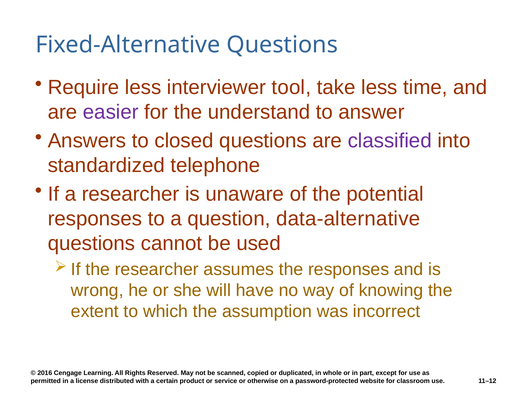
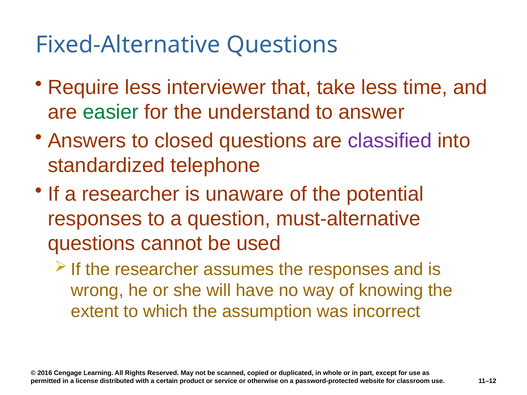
tool: tool -> that (291, 88)
easier colour: purple -> green (111, 112)
data-alternative: data-alternative -> must-alternative (348, 219)
